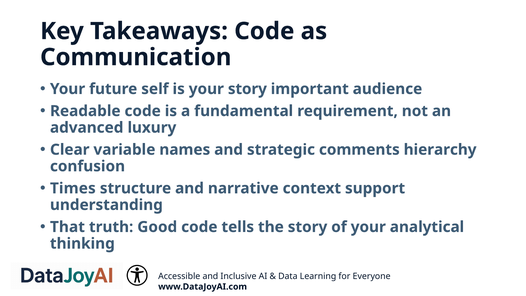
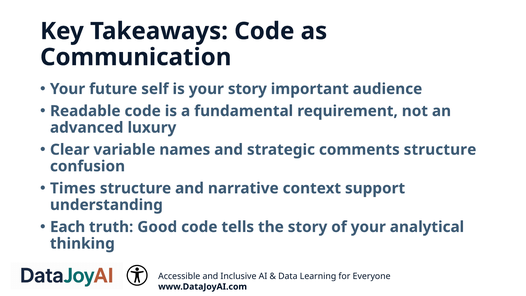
comments hierarchy: hierarchy -> structure (440, 150)
That: That -> Each (68, 227)
